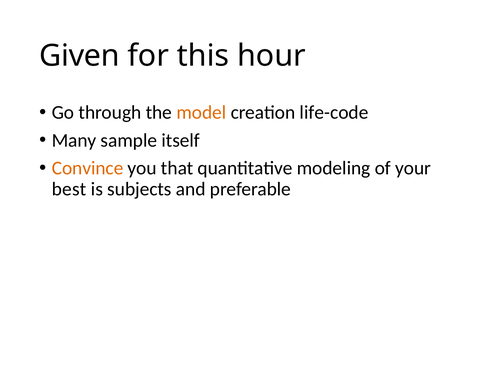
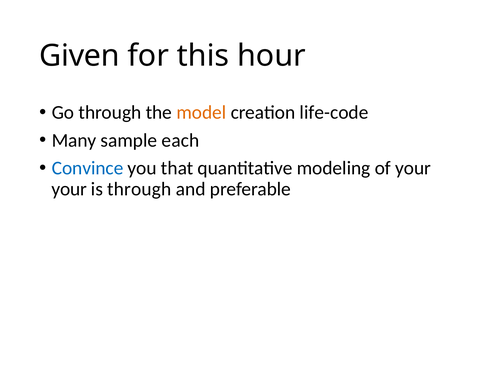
itself: itself -> each (181, 140)
Convince colour: orange -> blue (88, 168)
best: best -> your (69, 189)
is subjects: subjects -> through (139, 189)
